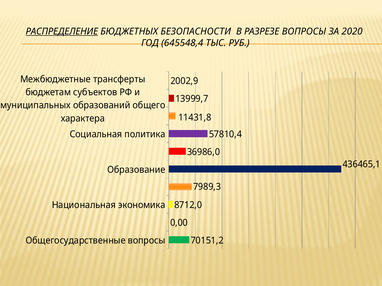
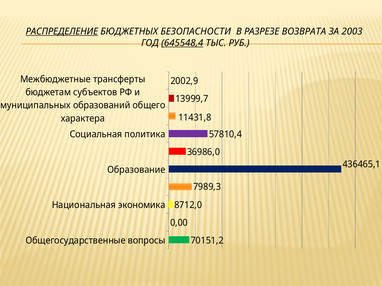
РАЗРЕЗЕ ВОПРОСЫ: ВОПРОСЫ -> ВОЗВРАТА (304, 32)
2020: 2020 -> 2003 (352, 32)
645548,4 underline: none -> present (182, 43)
